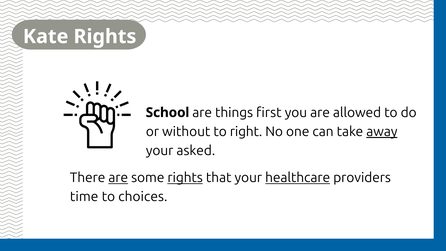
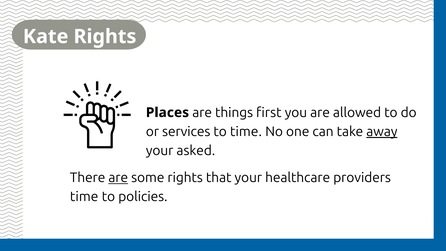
School: School -> Places (167, 113)
without: without -> services (186, 132)
to right: right -> time (246, 132)
rights underline: present -> none (185, 178)
healthcare underline: present -> none (298, 178)
choices: choices -> policies (143, 197)
